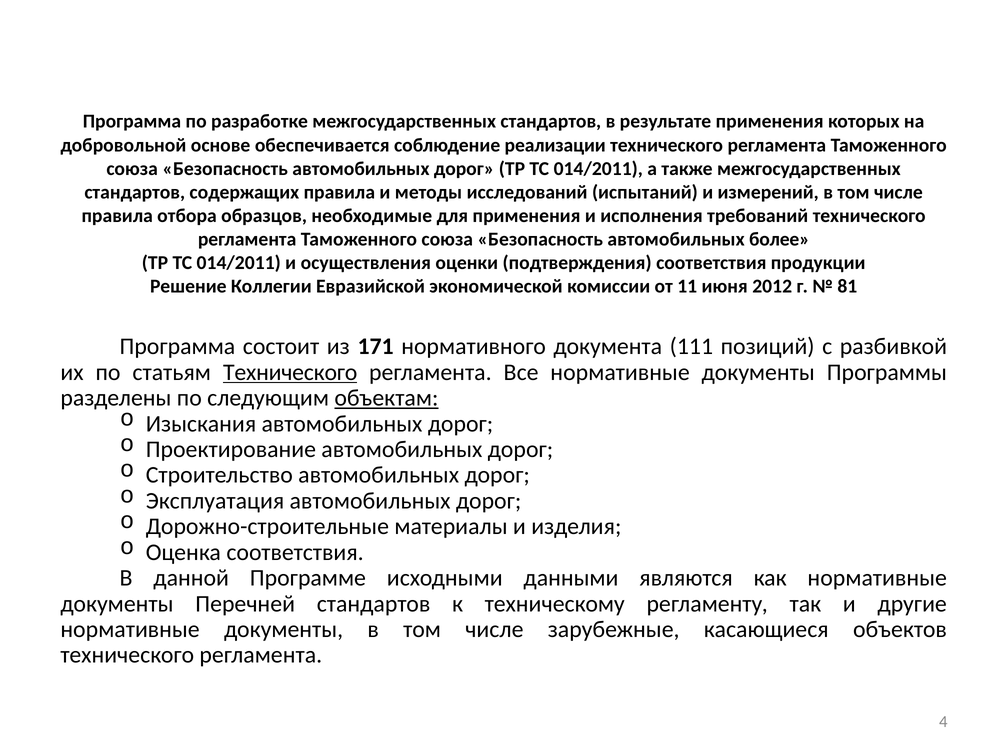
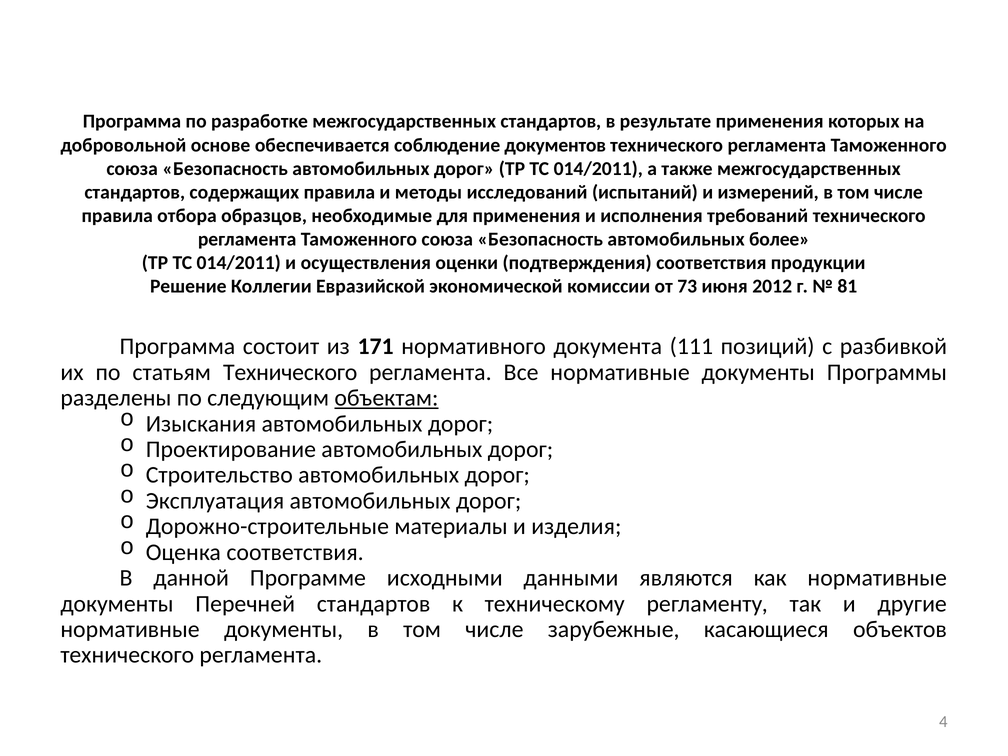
реализации: реализации -> документов (555, 145)
11: 11 -> 73 (687, 286)
Технического underline: present -> none (290, 372)
